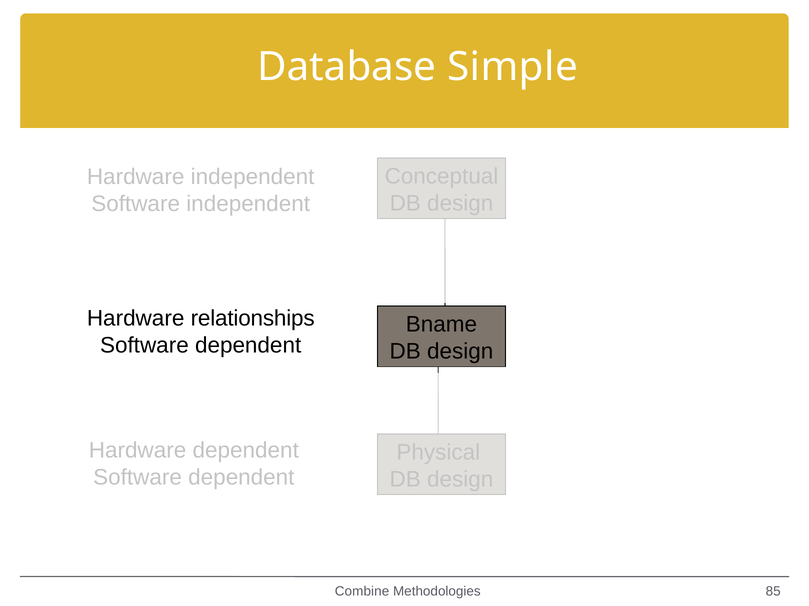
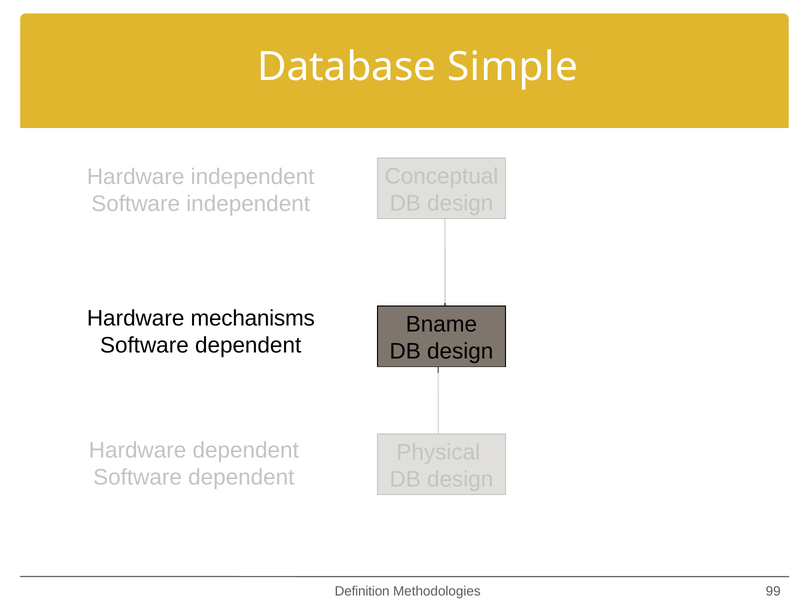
relationships: relationships -> mechanisms (253, 319)
Combine: Combine -> Definition (362, 592)
85: 85 -> 99 (773, 592)
